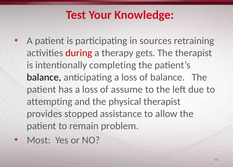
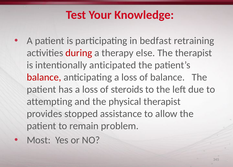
sources: sources -> bedfast (156, 41)
gets: gets -> else (145, 53)
completing: completing -> anticipated (113, 65)
balance colour: black -> red (44, 78)
assume: assume -> steroids (127, 90)
